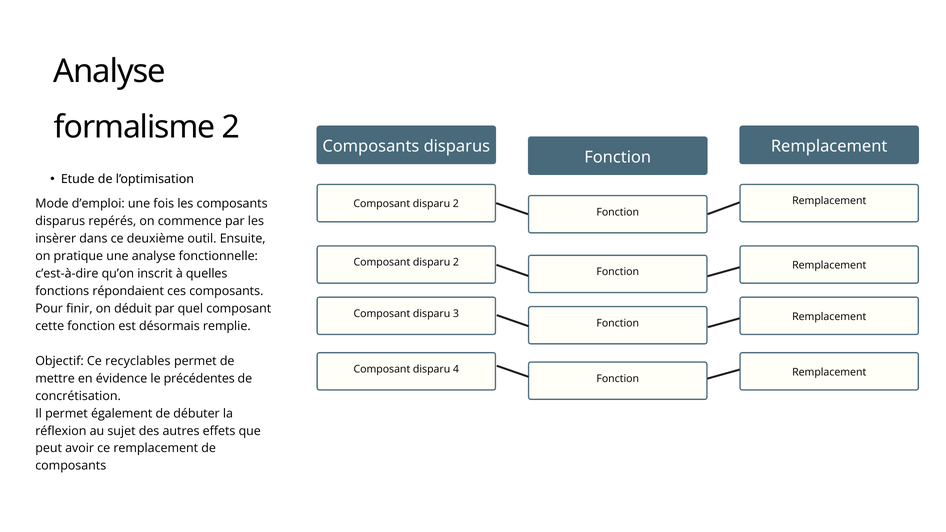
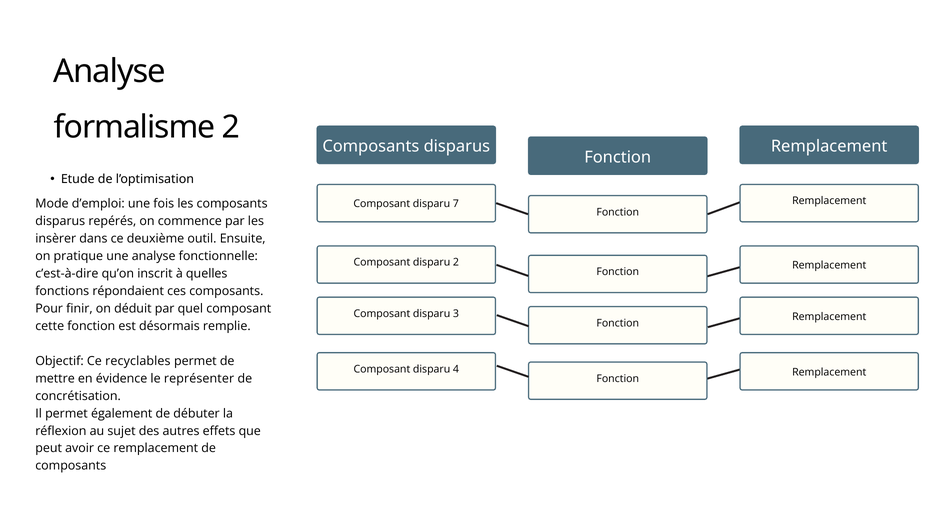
2: 2 -> 7 (456, 204)
précédentes: précédentes -> représenter (199, 379)
